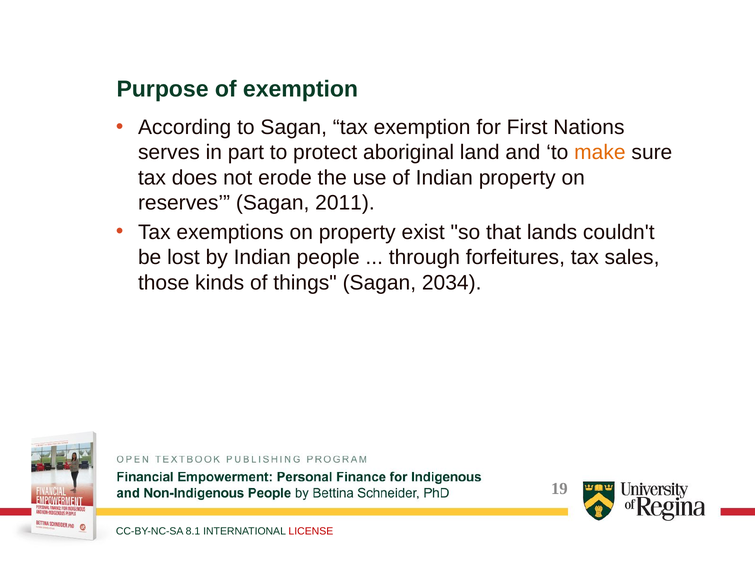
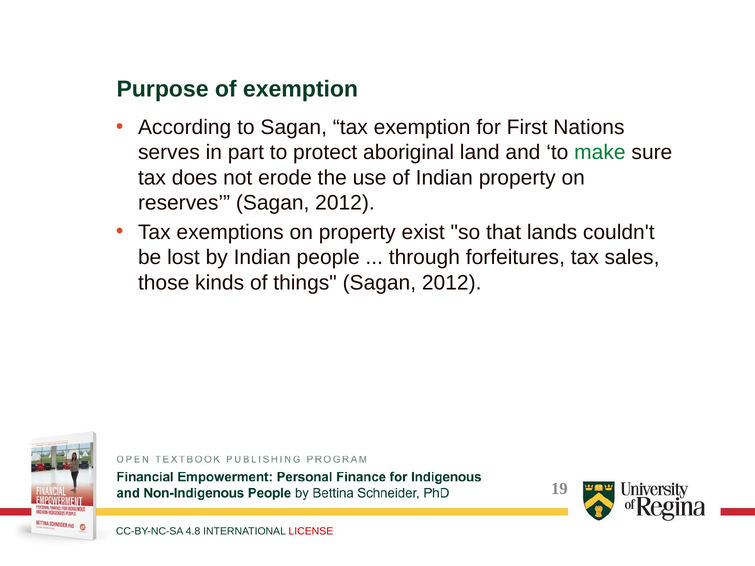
make colour: orange -> green (600, 153)
reserves Sagan 2011: 2011 -> 2012 (345, 203)
things Sagan 2034: 2034 -> 2012 (452, 283)
8.1: 8.1 -> 4.8 (193, 531)
